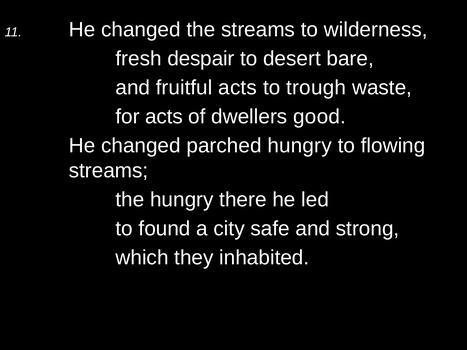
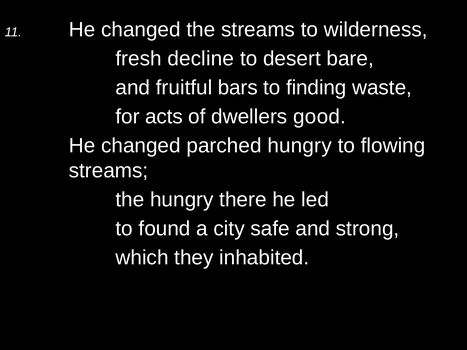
despair: despair -> decline (201, 59)
fruitful acts: acts -> bars (238, 88)
trough: trough -> finding (316, 88)
